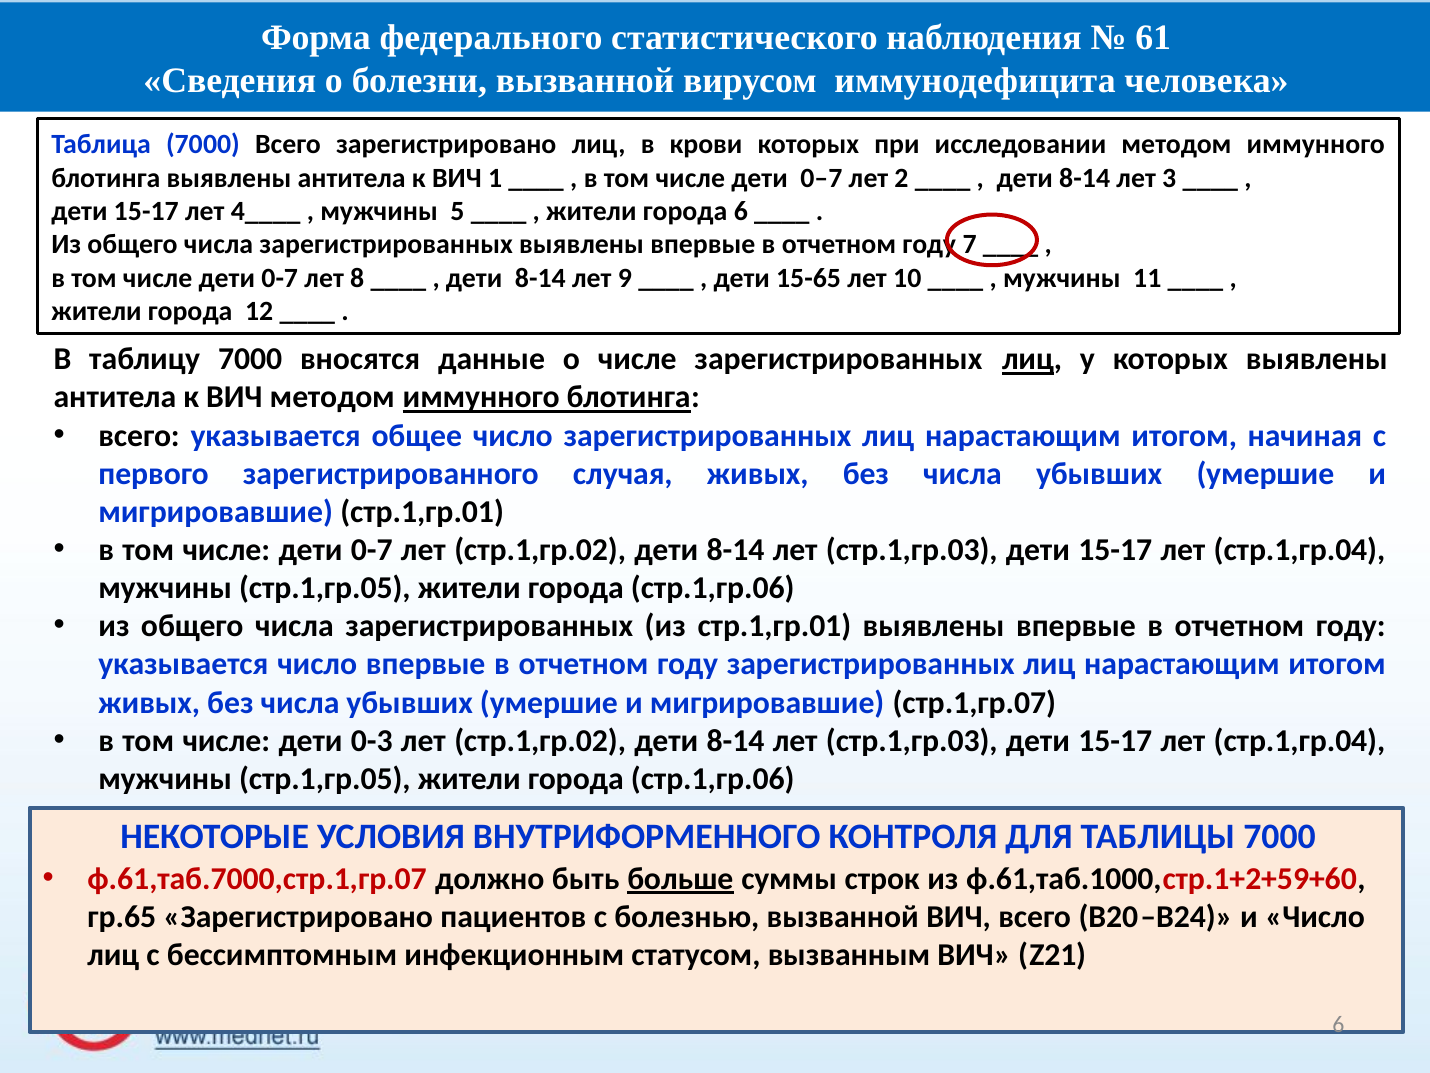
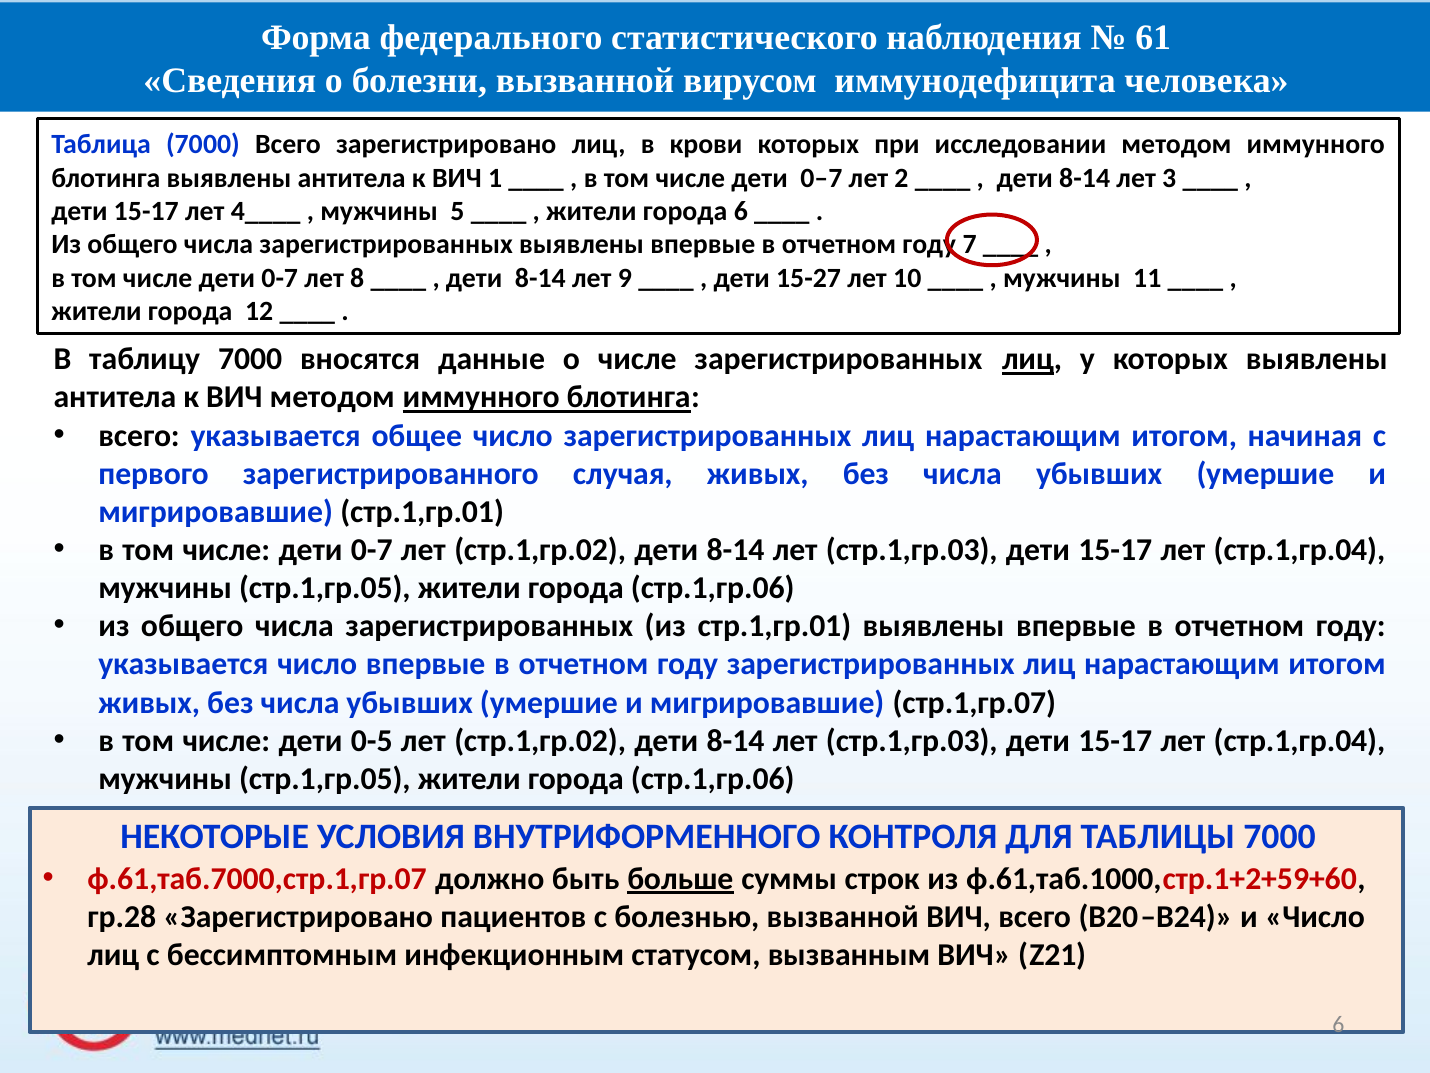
15-65: 15-65 -> 15-27 (809, 278)
0-3: 0-3 -> 0-5 (372, 740)
гр.65: гр.65 -> гр.28 (122, 917)
